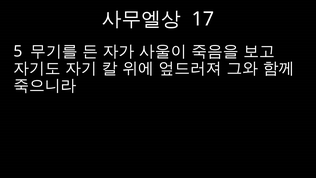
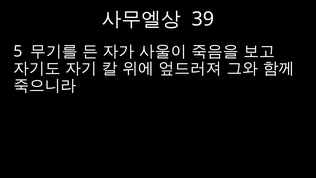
17: 17 -> 39 (203, 19)
